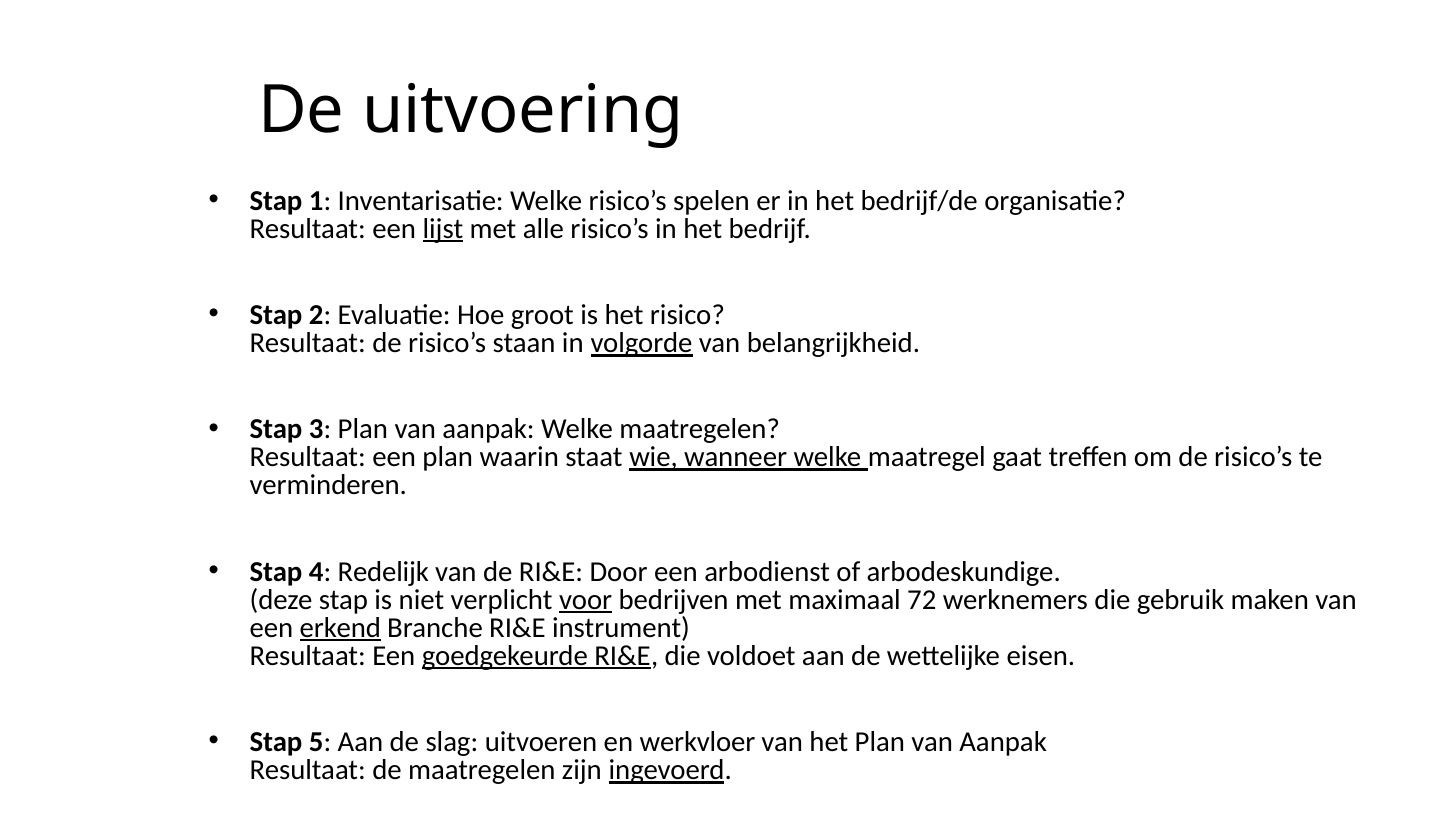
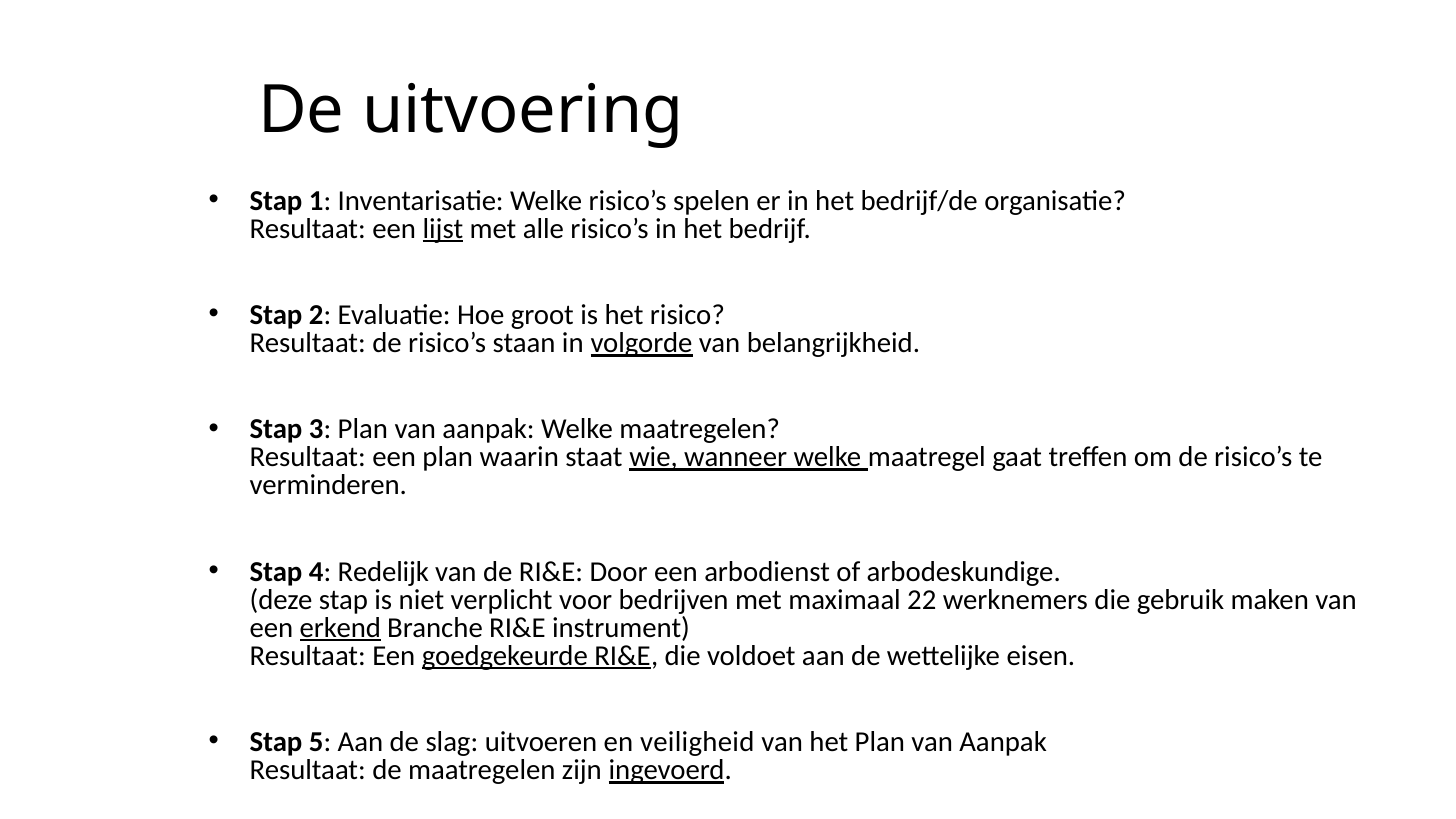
voor underline: present -> none (586, 600)
72: 72 -> 22 (922, 600)
werkvloer: werkvloer -> veiligheid (697, 742)
